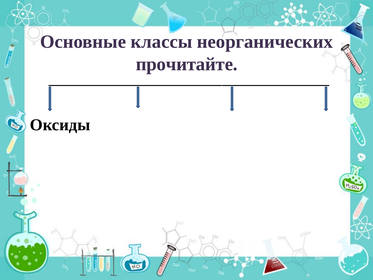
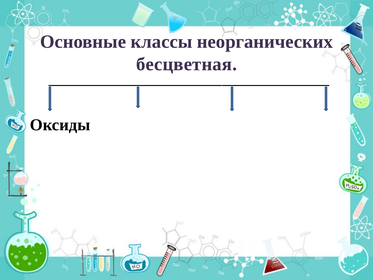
прочитайте: прочитайте -> бесцветная (187, 64)
